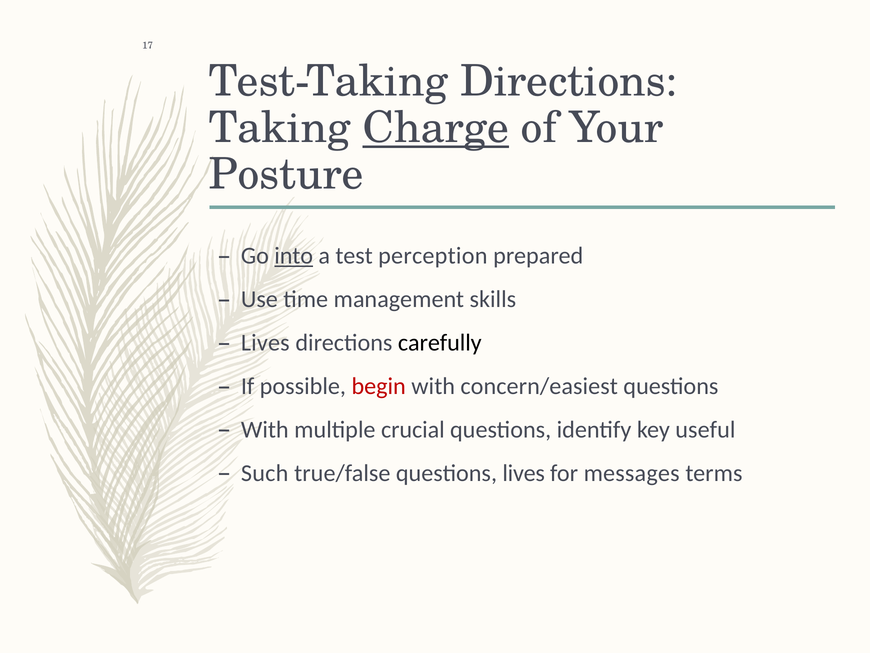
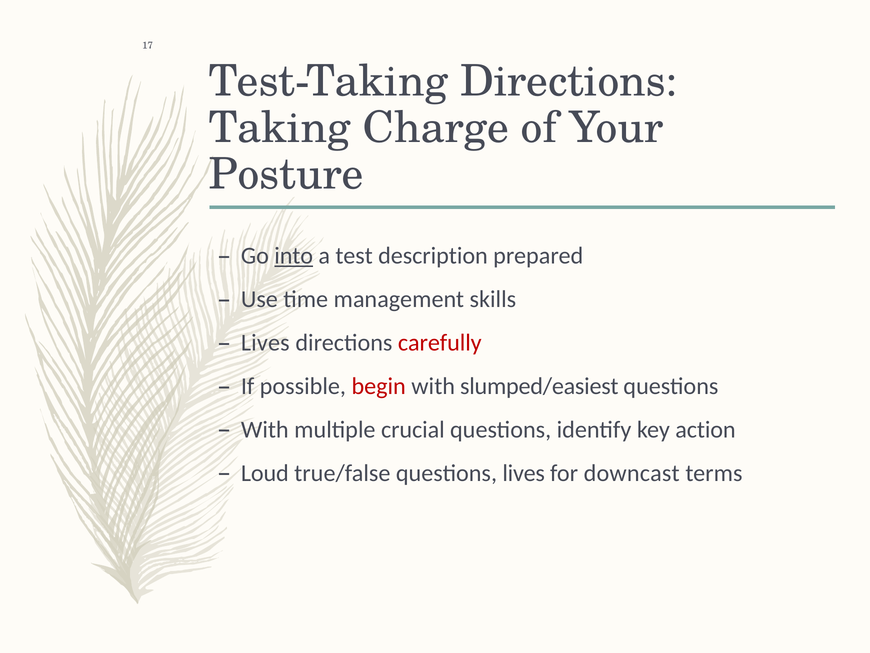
Charge underline: present -> none (436, 128)
perception: perception -> description (433, 256)
carefully colour: black -> red (440, 343)
concern/easiest: concern/easiest -> slumped/easiest (539, 386)
useful: useful -> action (705, 429)
Such: Such -> Loud (265, 473)
messages: messages -> downcast (632, 473)
